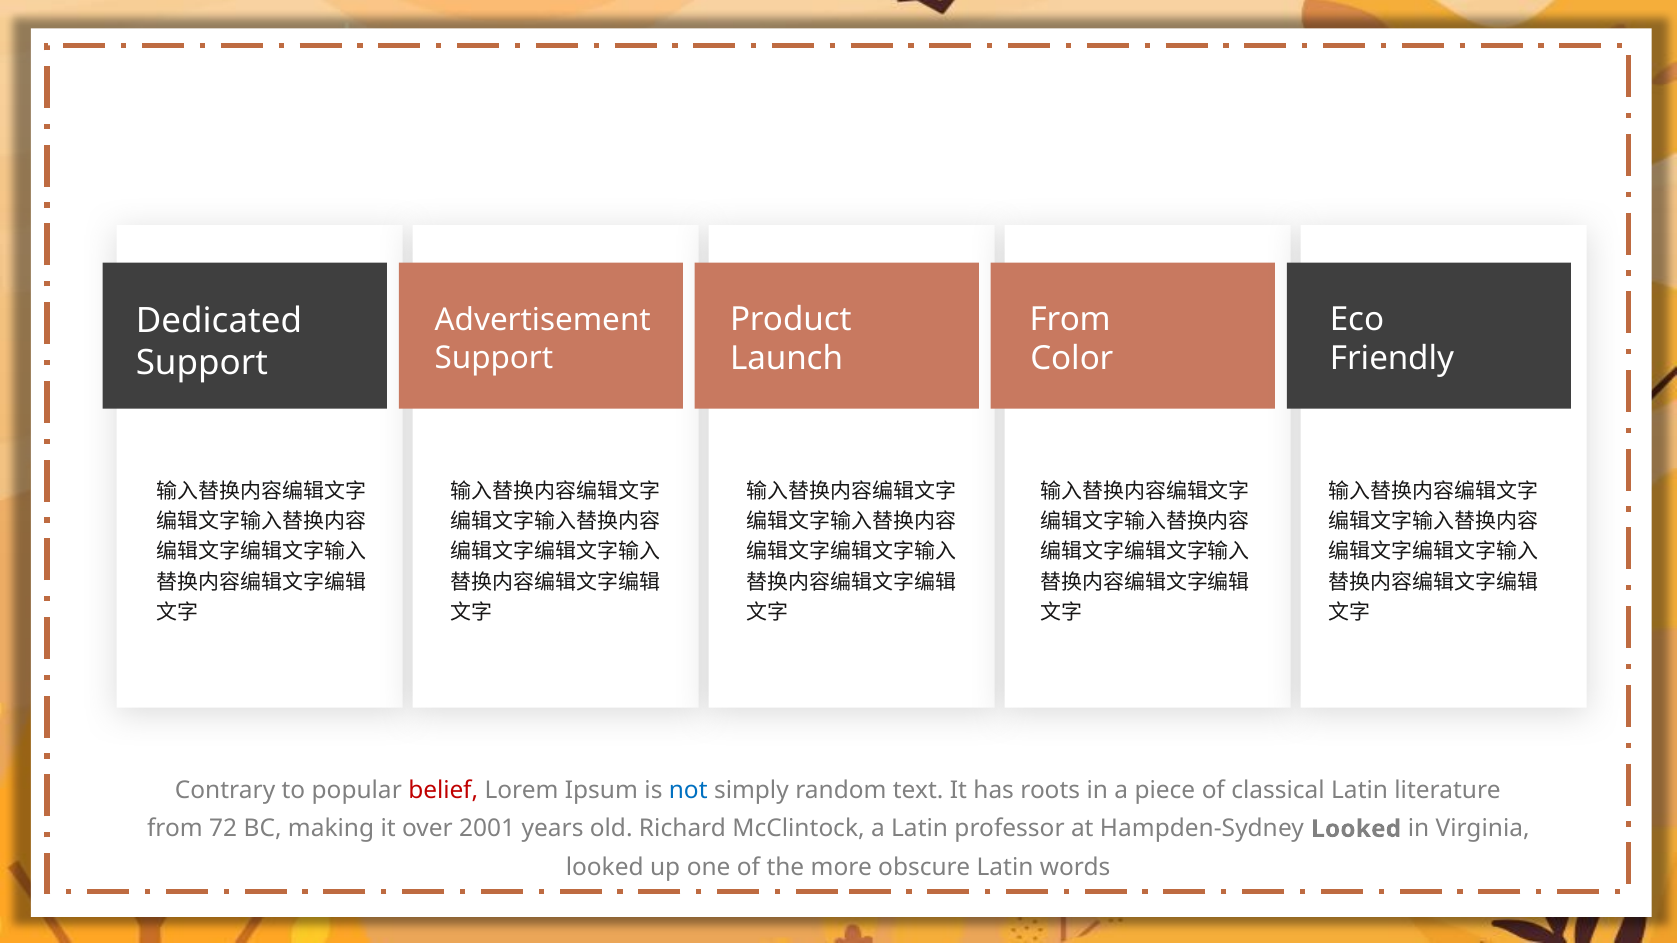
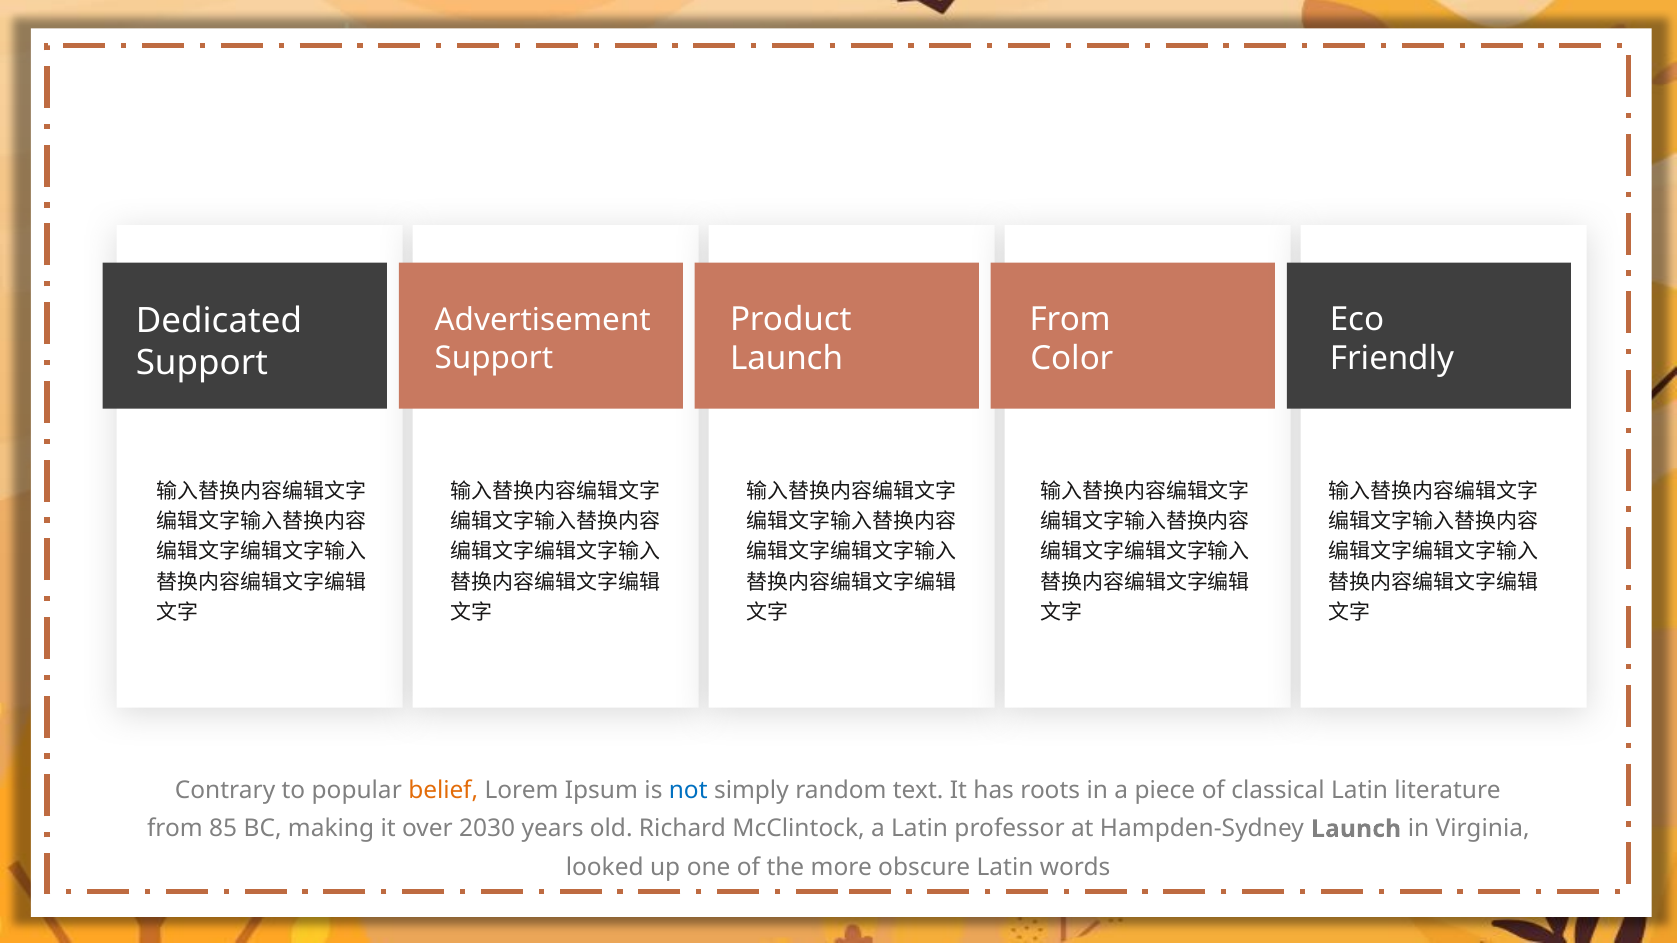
belief colour: red -> orange (443, 791)
72: 72 -> 85 (223, 829)
2001: 2001 -> 2030 (487, 829)
Hampden-Sydney Looked: Looked -> Launch (1356, 829)
